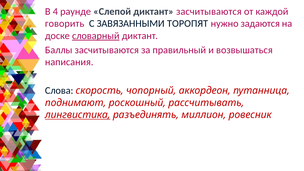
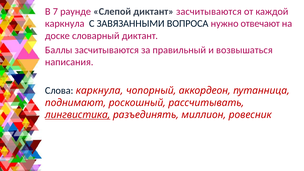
4: 4 -> 7 (55, 11)
говорить: говорить -> каркнула (65, 24)
ТОРОПЯТ: ТОРОПЯТ -> ВОПРОСА (188, 24)
задаются: задаются -> отвечают (260, 24)
словарный underline: present -> none (96, 36)
Слова скорость: скорость -> каркнула (99, 91)
